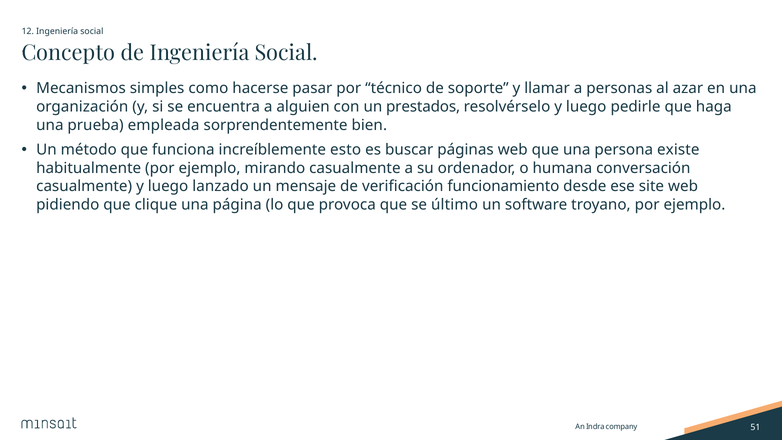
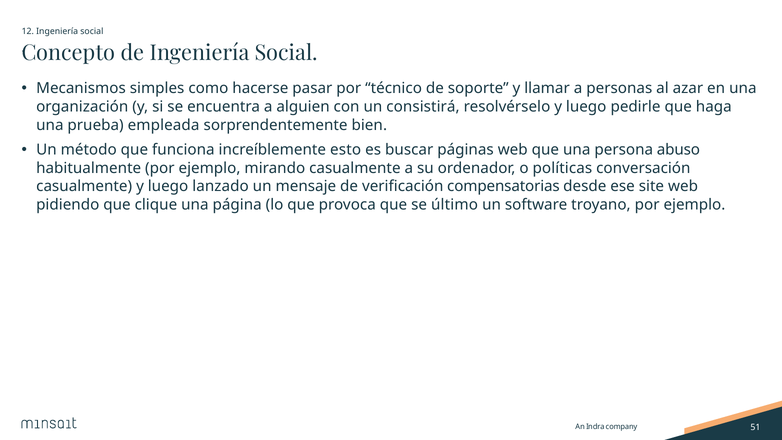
prestados: prestados -> consistirá (423, 107)
existe: existe -> abuso (678, 150)
humana: humana -> políticas (562, 168)
funcionamiento: funcionamiento -> compensatorias (503, 186)
